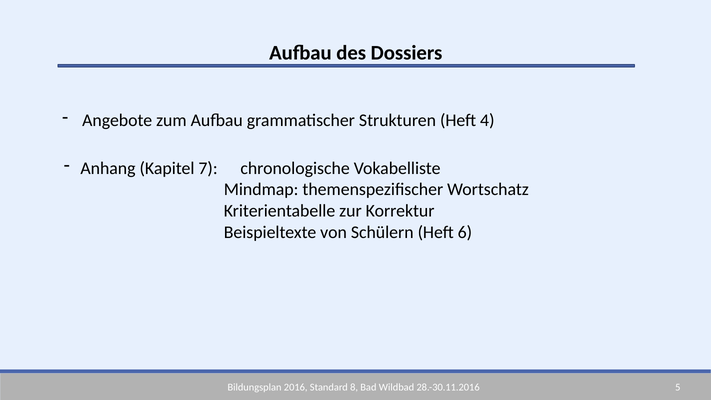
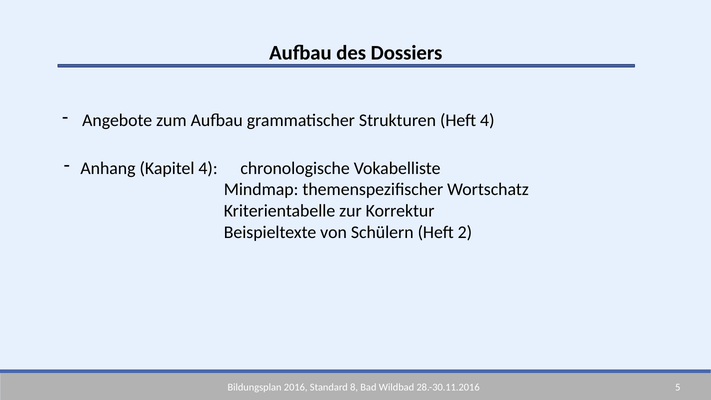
Kapitel 7: 7 -> 4 (208, 168)
6: 6 -> 2 (465, 232)
